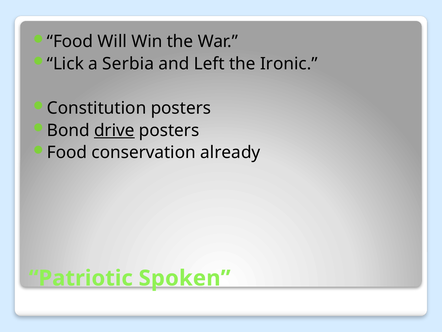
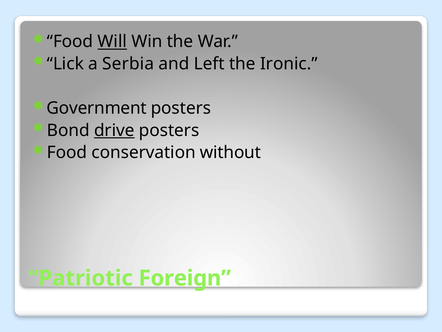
Will underline: none -> present (112, 42)
Constitution: Constitution -> Government (97, 108)
already: already -> without (230, 152)
Spoken: Spoken -> Foreign (185, 278)
